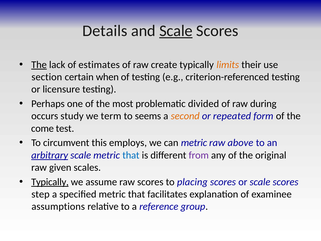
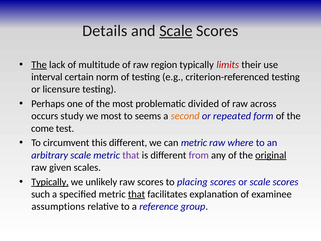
estimates: estimates -> multitude (99, 65)
create: create -> region (164, 65)
limits colour: orange -> red (228, 65)
section: section -> interval (47, 77)
when: when -> norm (107, 77)
during: during -> across (263, 104)
we term: term -> most (111, 116)
this employs: employs -> different (128, 143)
above: above -> where (240, 143)
arbitrary underline: present -> none (50, 155)
that colour: blue -> purple (131, 155)
original underline: none -> present (271, 155)
assume: assume -> unlikely (101, 182)
step: step -> such (41, 194)
that underline: none -> present (137, 194)
